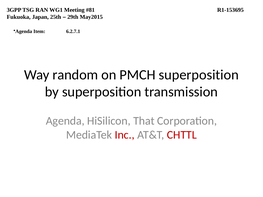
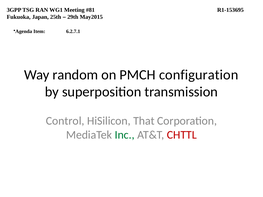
PMCH superposition: superposition -> configuration (199, 75)
Agenda: Agenda -> Control (65, 121)
Inc colour: red -> green (125, 135)
